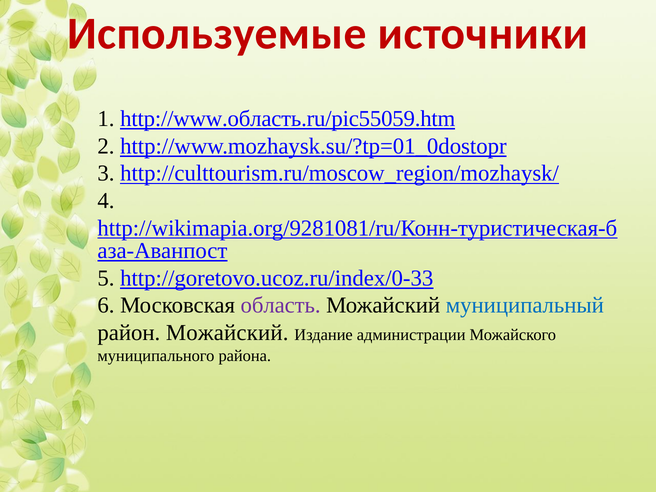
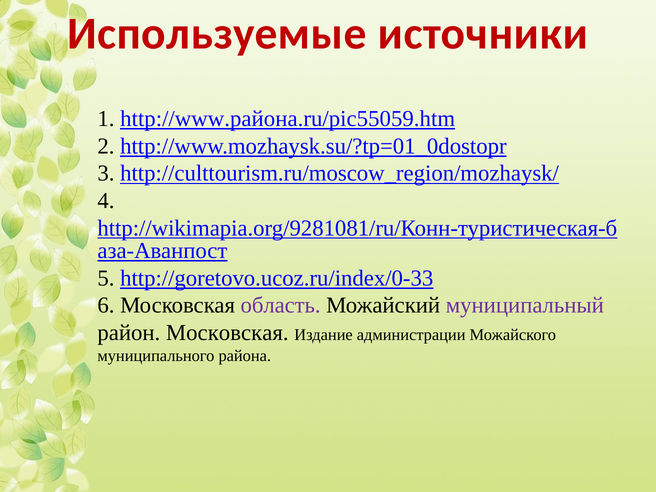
http://www.область.ru/pic55059.htm: http://www.область.ru/pic55059.htm -> http://www.района.ru/pic55059.htm (288, 119)
муниципальный colour: blue -> purple (525, 305)
район Можайский: Можайский -> Московская (227, 333)
